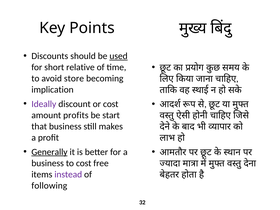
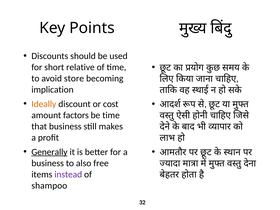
used underline: present -> none (119, 56)
Ideally colour: purple -> orange (44, 104)
profits: profits -> factors (76, 115)
be start: start -> time (111, 115)
to cost: cost -> also (84, 163)
following: following -> shampoo (49, 186)
